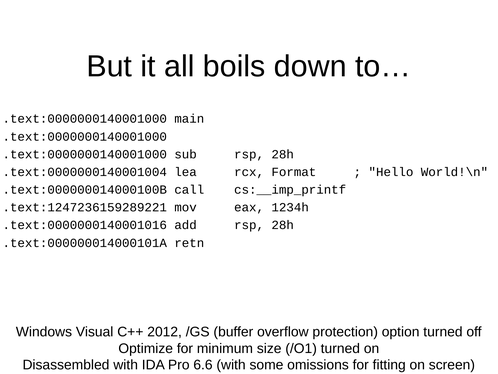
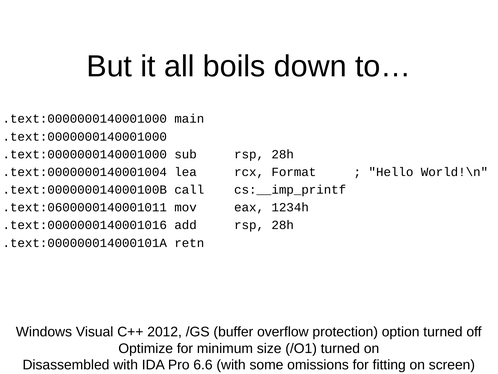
.text:1247236159289221: .text:1247236159289221 -> .text:0600000140001011 (85, 207)
